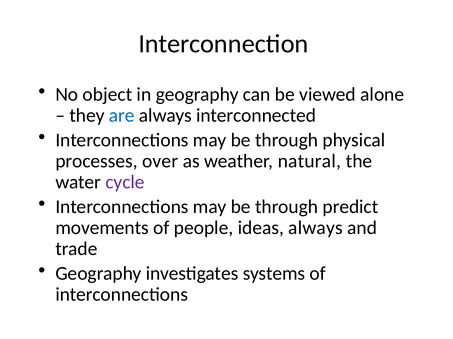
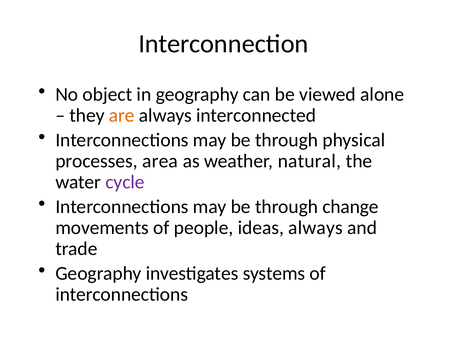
are colour: blue -> orange (122, 116)
over: over -> area (160, 161)
predict: predict -> change (350, 207)
